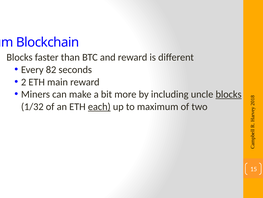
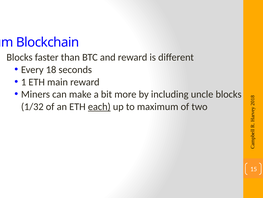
82: 82 -> 18 (51, 69)
2: 2 -> 1 (24, 82)
blocks underline: present -> none (229, 94)
